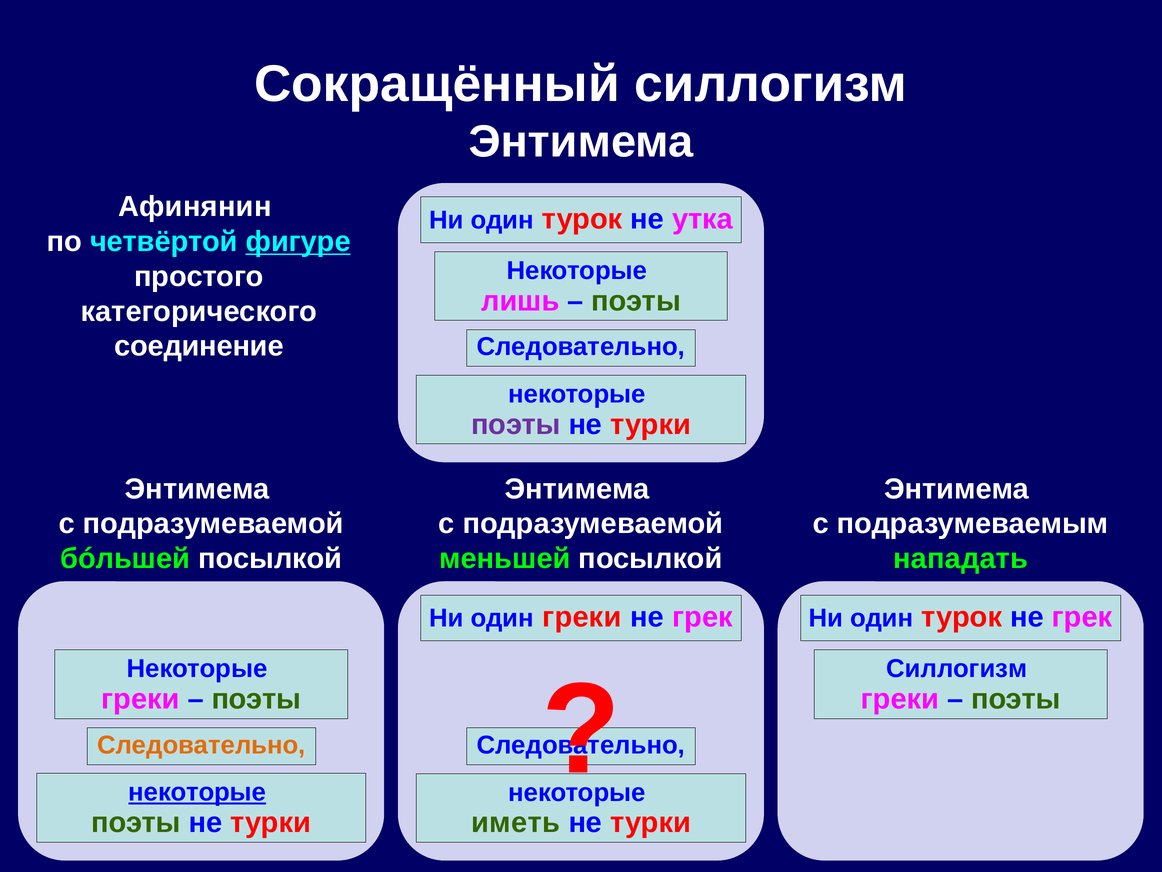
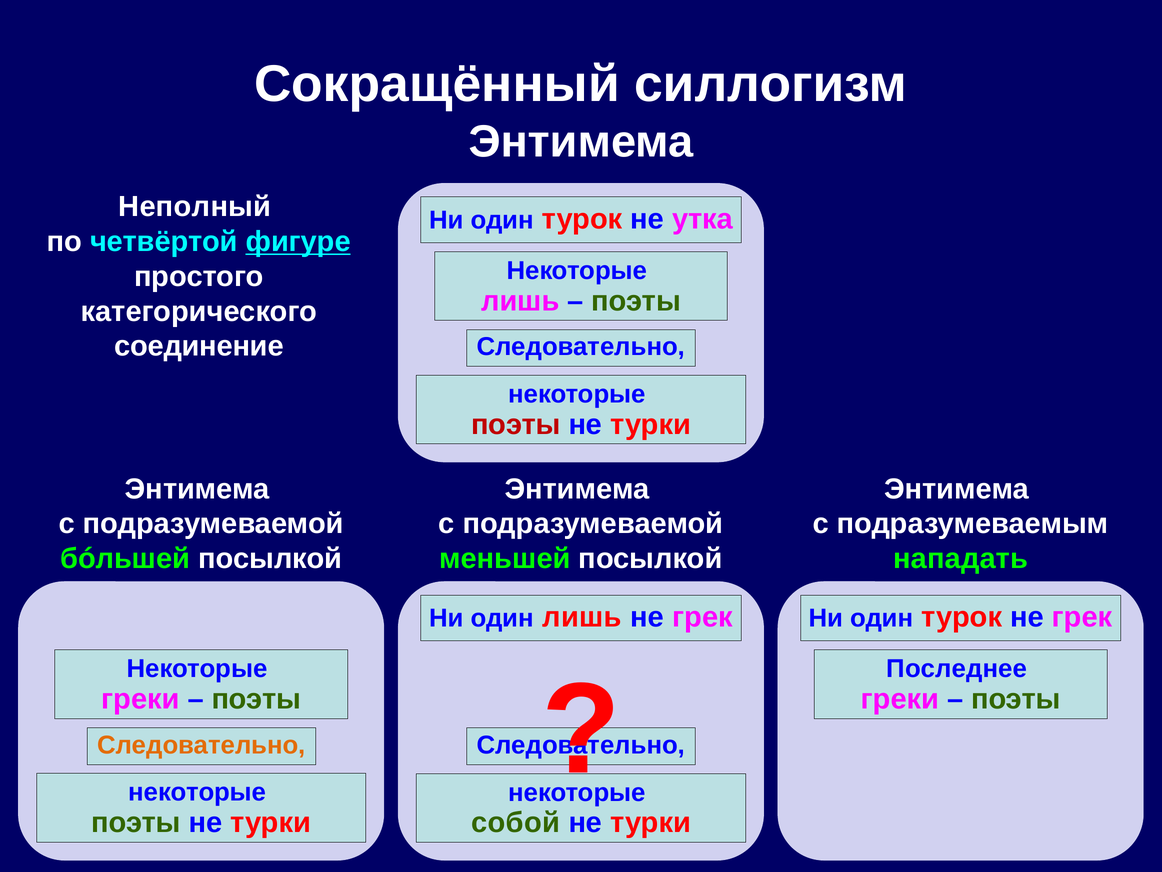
Афинянин: Афинянин -> Неполный (195, 207)
поэты colour: purple -> red (516, 424)
один греки: греки -> лишь (582, 617)
Силлогизм: Силлогизм -> Последнее (957, 669)
некоторые underline: present -> none (197, 792)
иметь: иметь -> собой (516, 822)
